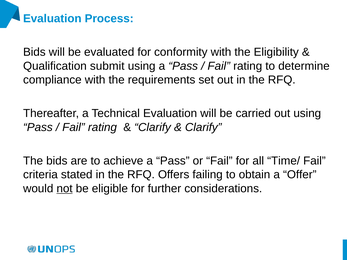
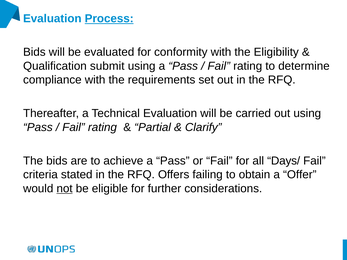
Process underline: none -> present (109, 19)
Clarify: Clarify -> Partial (153, 127)
Time/: Time/ -> Days/ (284, 161)
